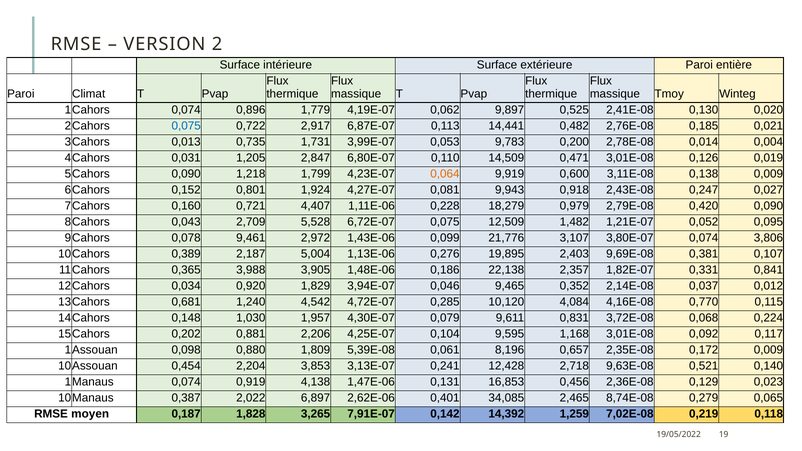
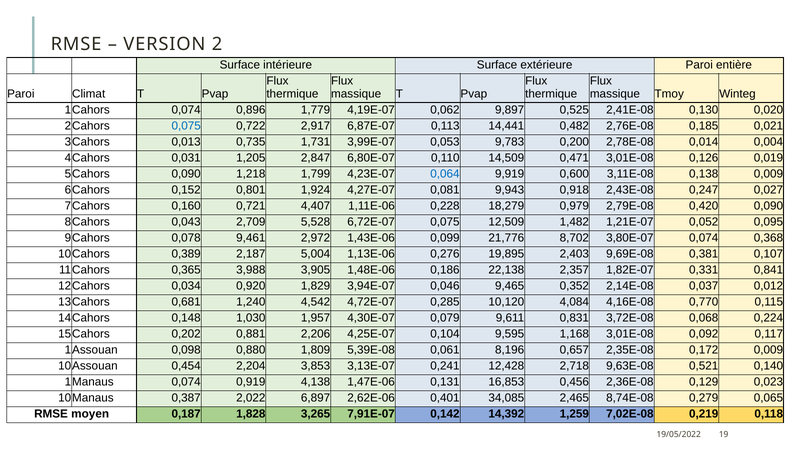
0,064 colour: orange -> blue (445, 174)
3,107: 3,107 -> 8,702 (574, 238)
3,806: 3,806 -> 0,368 (768, 238)
